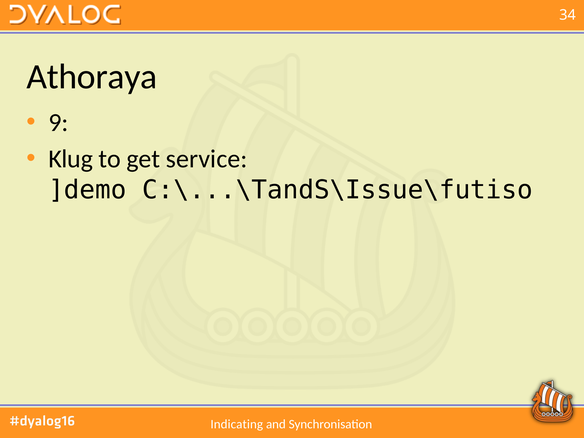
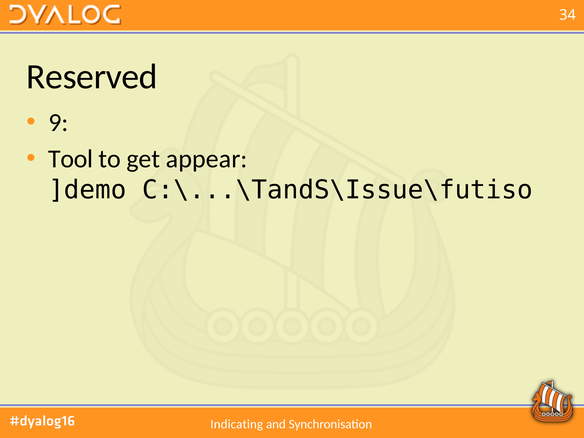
Athoraya: Athoraya -> Reserved (92, 77)
Klug: Klug -> Tool (71, 159)
service: service -> appear (207, 159)
